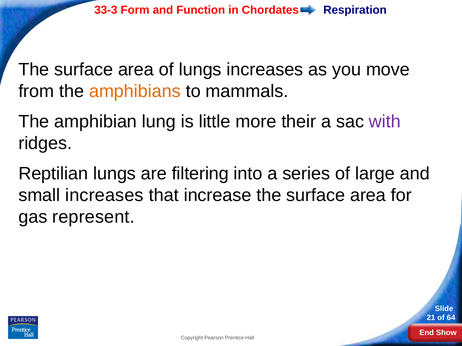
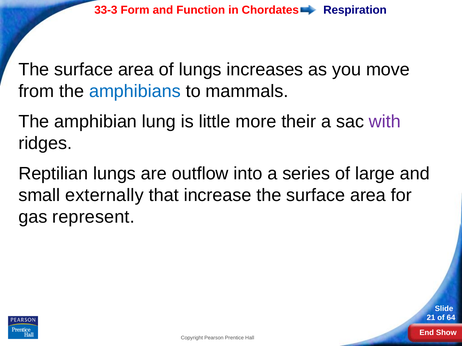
amphibians colour: orange -> blue (135, 91)
filtering: filtering -> outflow (200, 174)
small increases: increases -> externally (104, 196)
